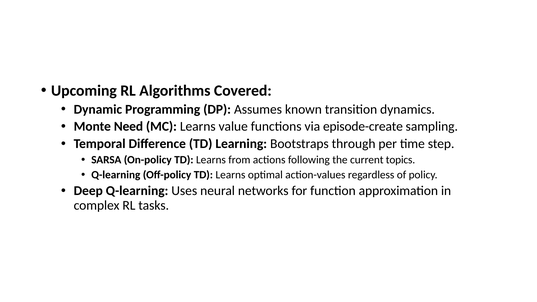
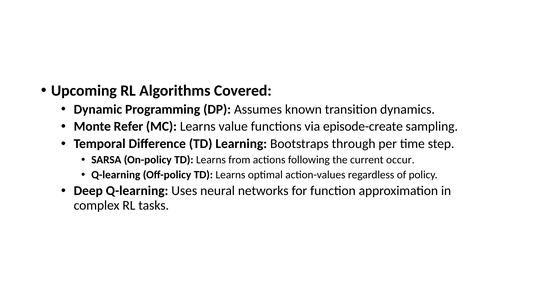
Need: Need -> Refer (128, 127)
topics: topics -> occur (400, 160)
